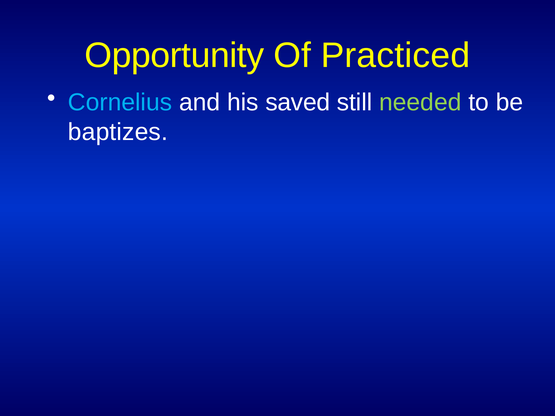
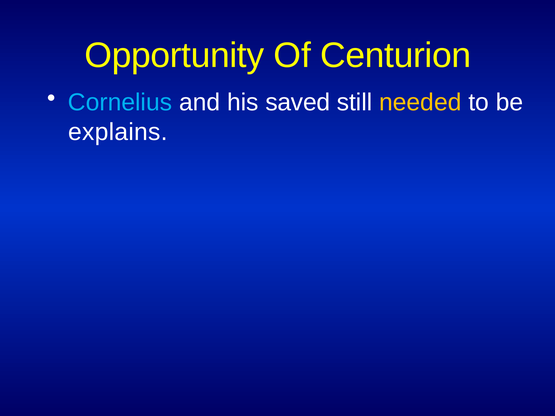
Practiced: Practiced -> Centurion (396, 56)
needed colour: light green -> yellow (420, 103)
baptizes: baptizes -> explains (118, 132)
